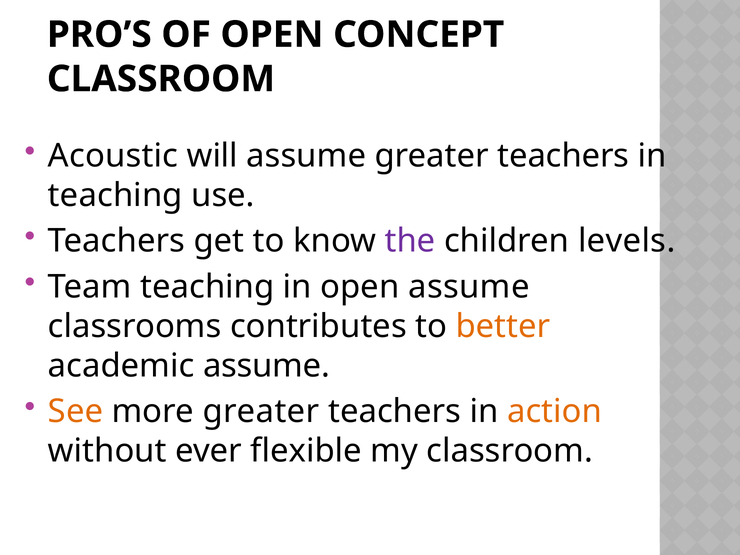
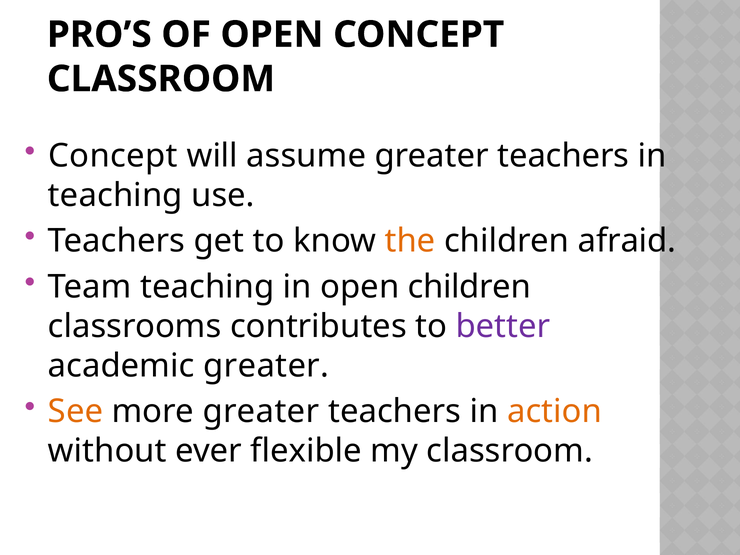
Acoustic: Acoustic -> Concept (113, 156)
the colour: purple -> orange (410, 241)
levels: levels -> afraid (627, 241)
open assume: assume -> children (469, 287)
better colour: orange -> purple (503, 326)
academic assume: assume -> greater (266, 366)
